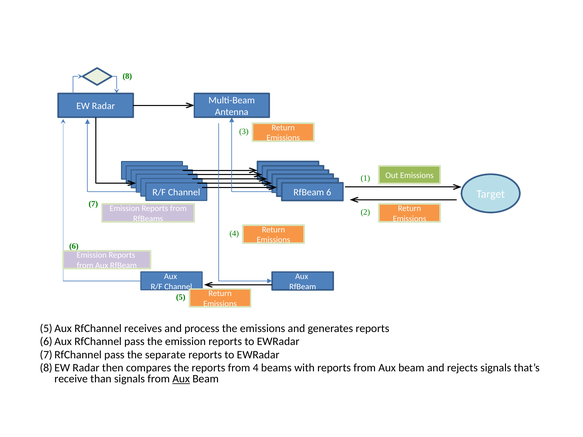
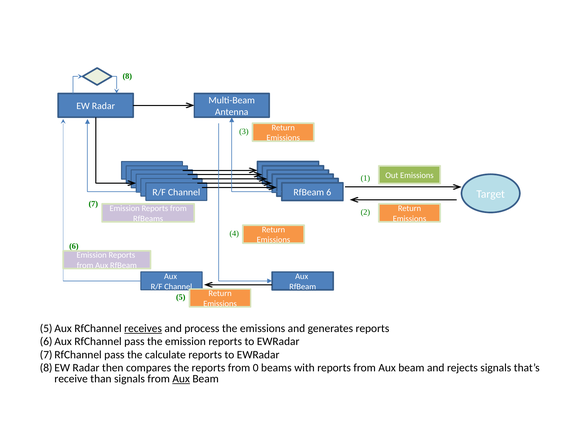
receives underline: none -> present (143, 329)
separate: separate -> calculate (165, 355)
from 4: 4 -> 0 (256, 368)
